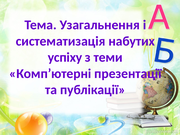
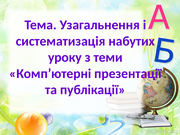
успіху: успіху -> уроку (65, 57)
